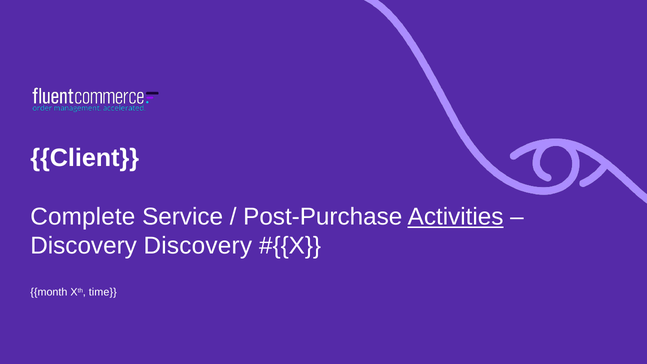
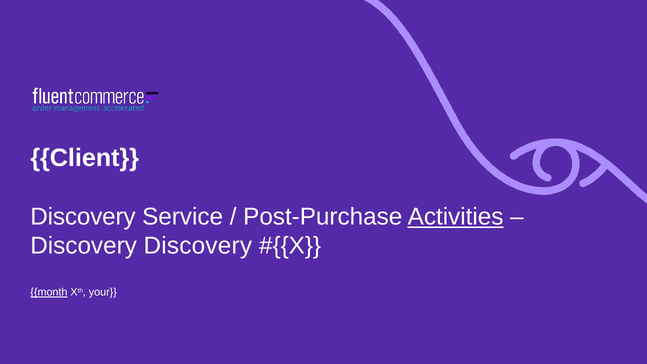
Complete: Complete -> Discovery (83, 217)
month underline: none -> present (49, 292)
time: time -> your (103, 292)
